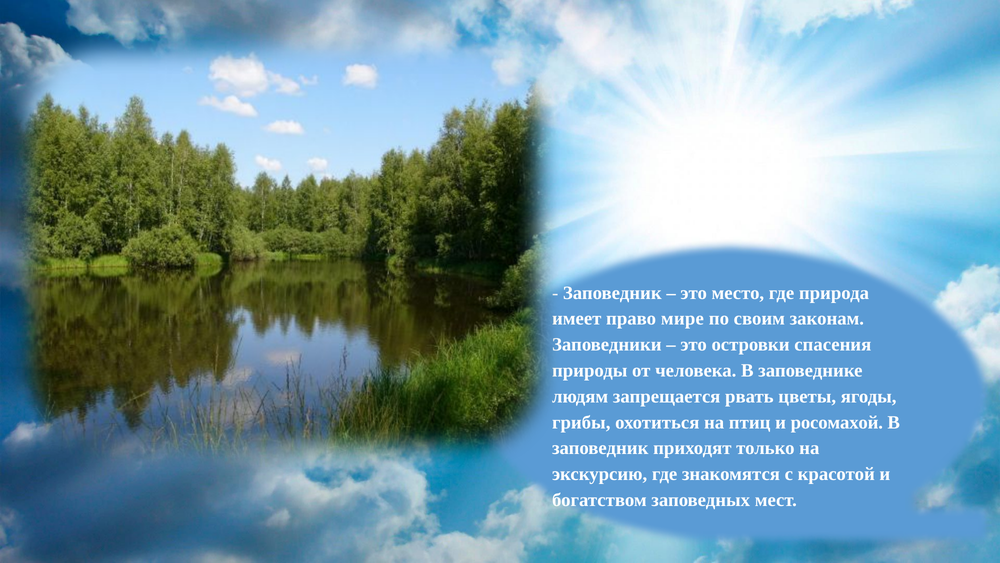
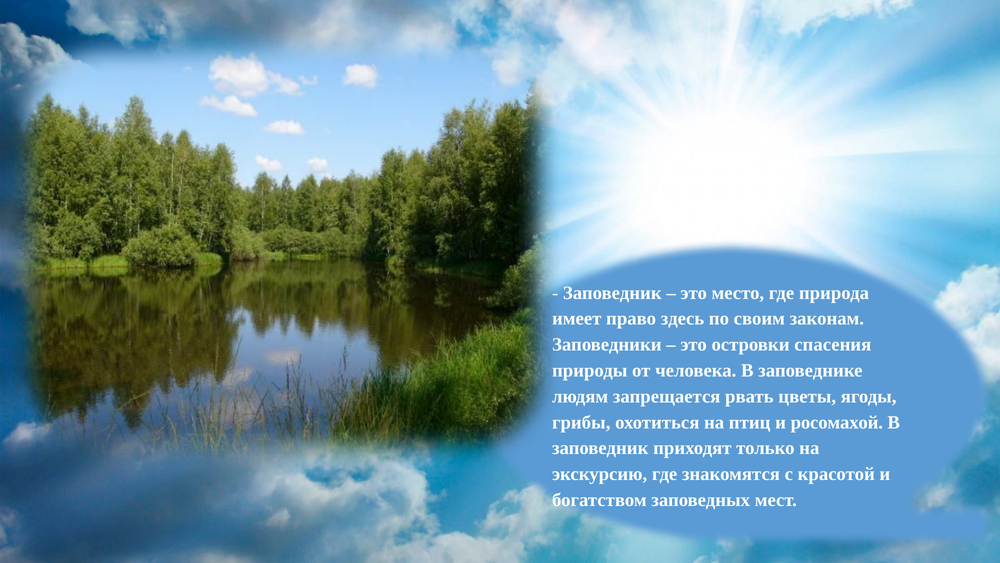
мире: мире -> здесь (683, 318)
